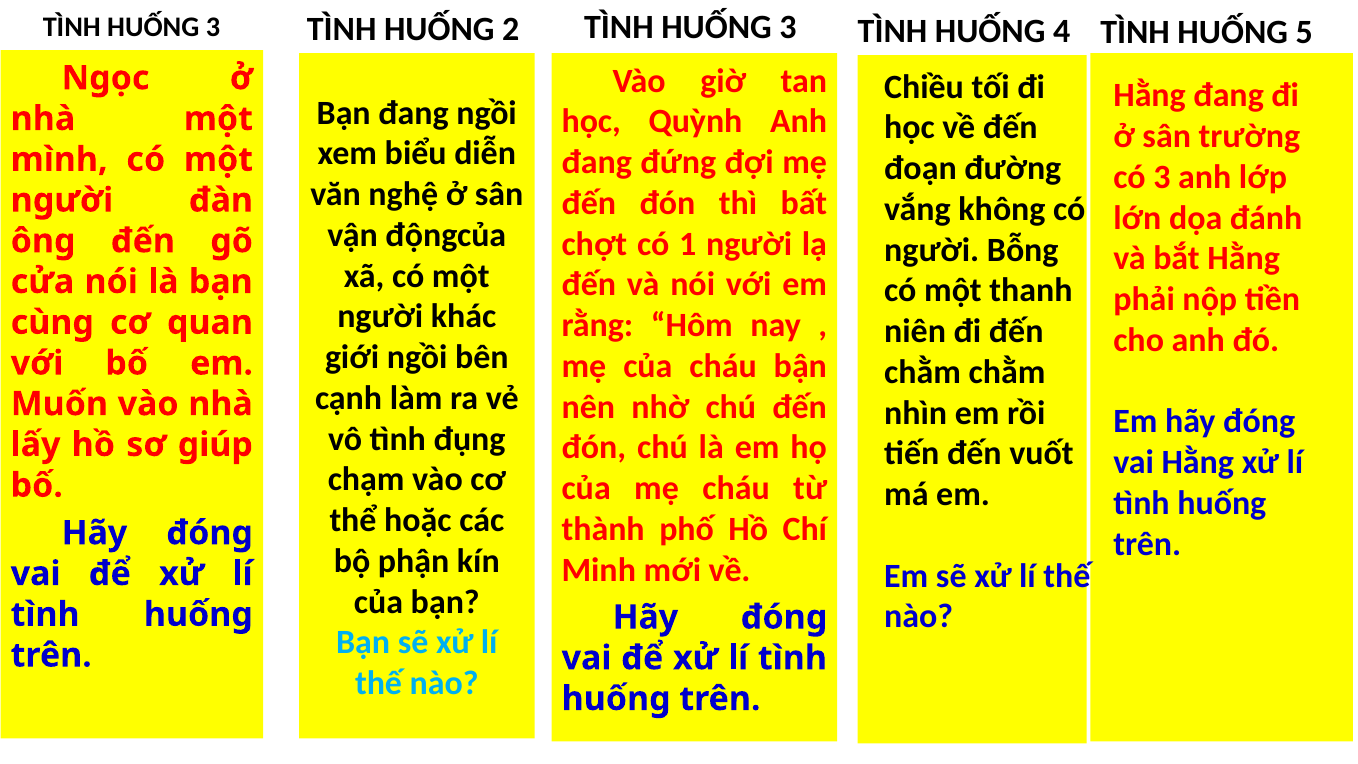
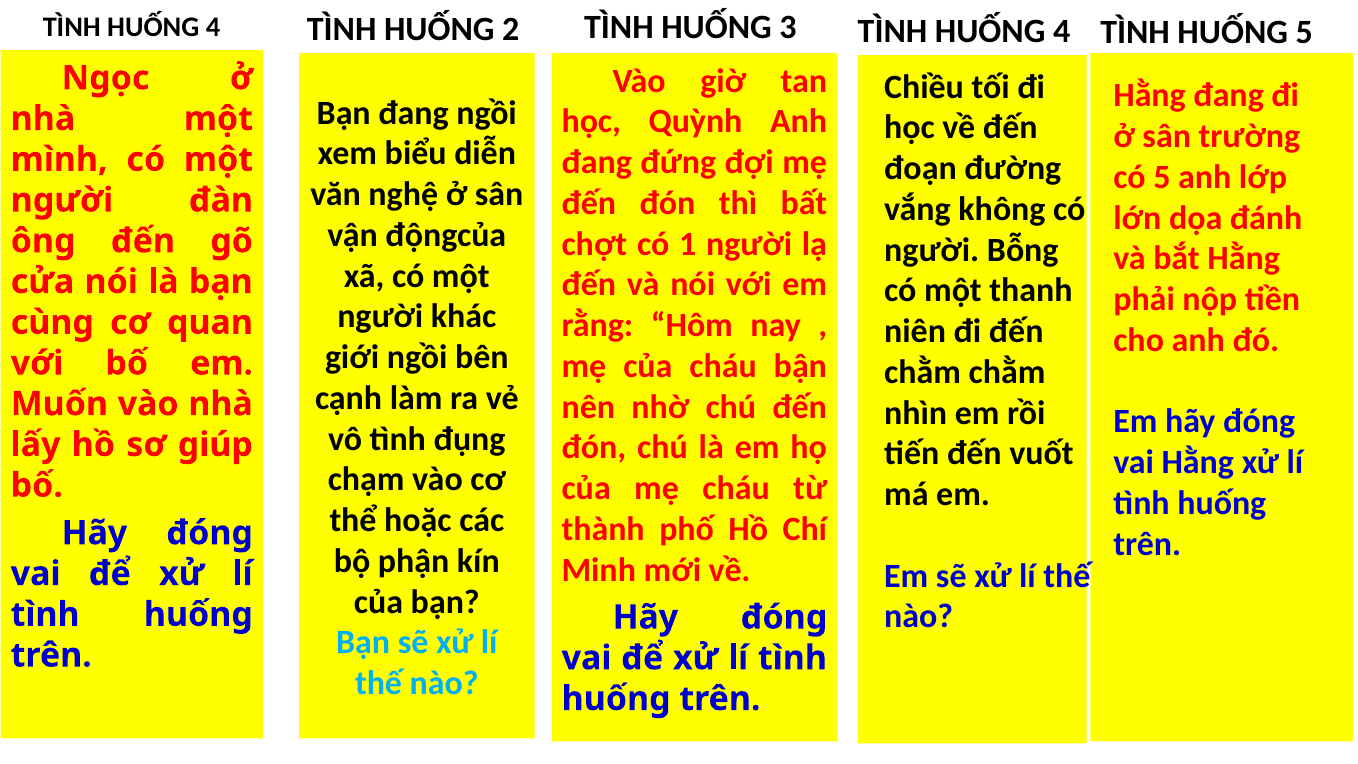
3: 3 -> 4 (213, 28)
có 3: 3 -> 5 (1162, 177)
